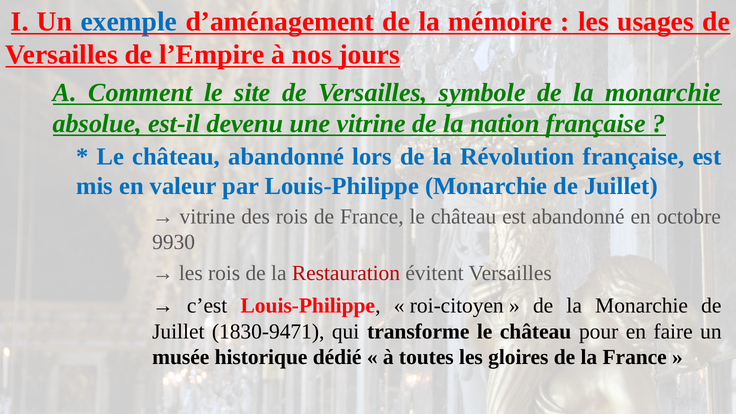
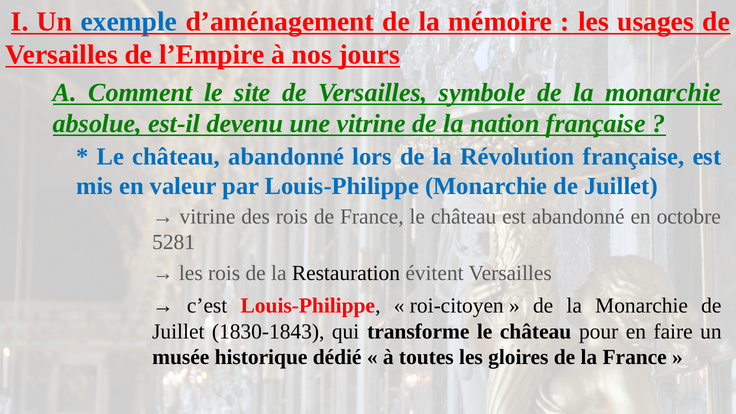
9930: 9930 -> 5281 (174, 242)
Restauration colour: red -> black (346, 273)
1830-9471: 1830-9471 -> 1830-1843 (268, 332)
